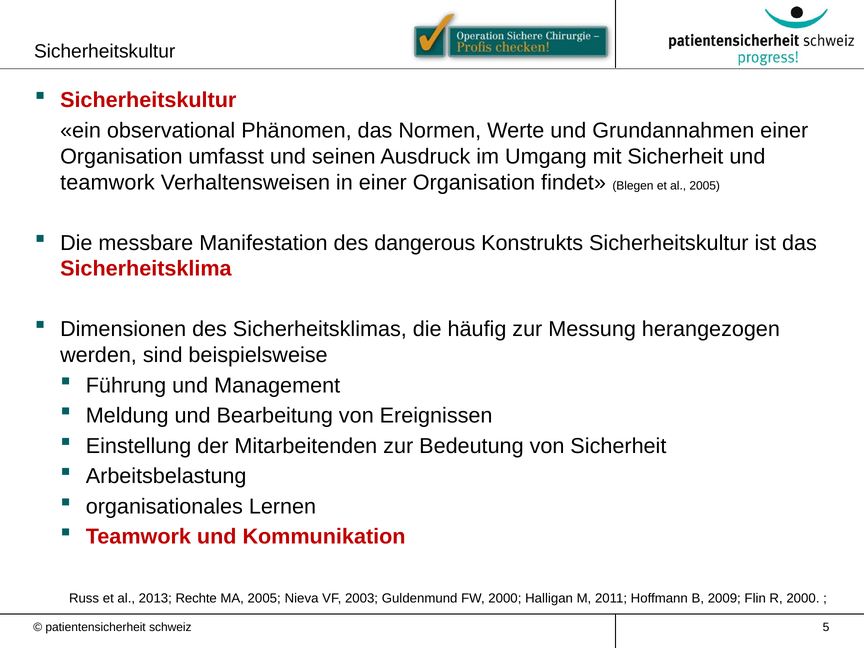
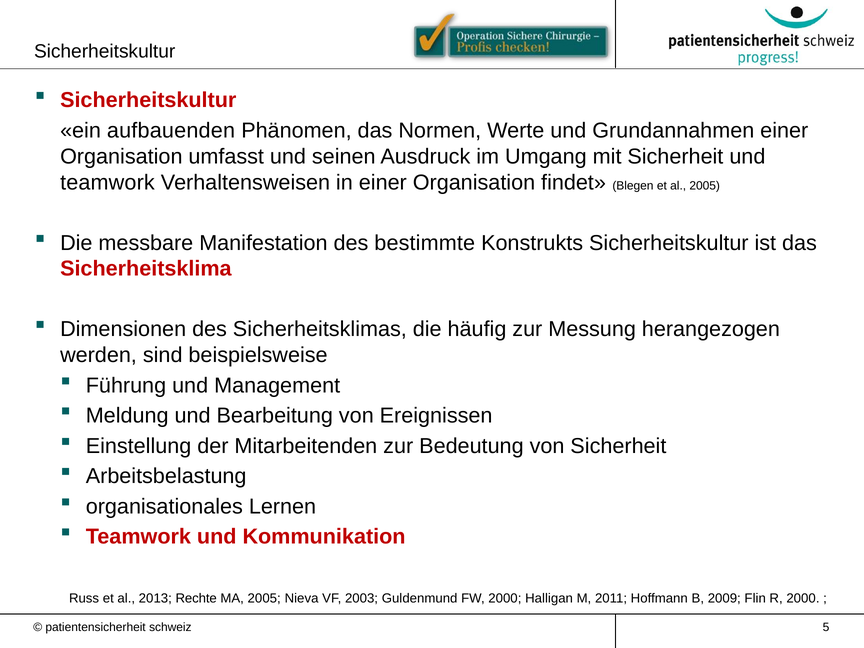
observational: observational -> aufbauenden (171, 131)
dangerous: dangerous -> bestimmte (425, 243)
